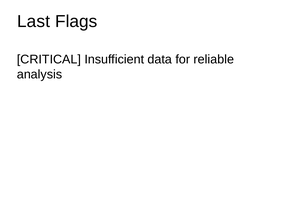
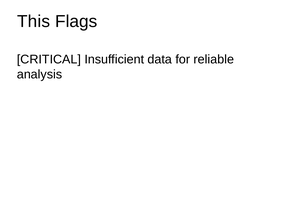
Last: Last -> This (34, 21)
